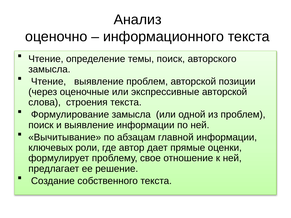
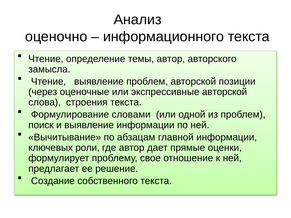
темы поиск: поиск -> автор (171, 59)
Формулирование замысла: замысла -> словами (131, 115)
